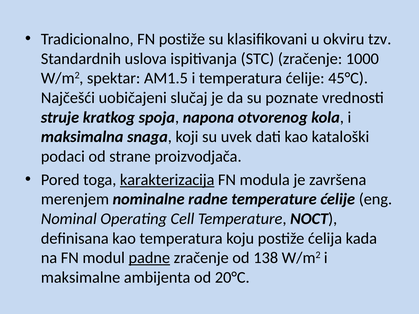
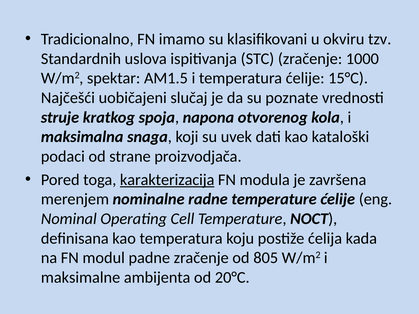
FN postiže: postiže -> imamo (182, 39)
45°C: 45°C -> 15°C (348, 78)
padne underline: present -> none (149, 258)
138: 138 -> 805 (266, 258)
